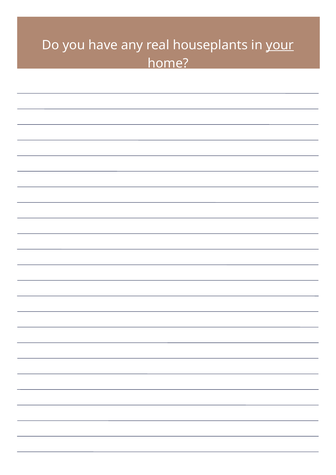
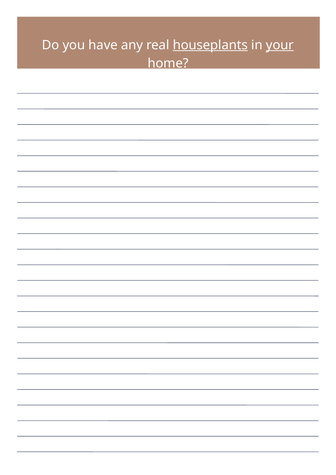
houseplants underline: none -> present (210, 45)
